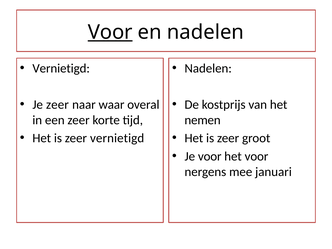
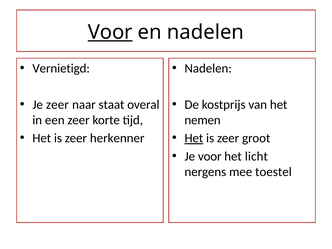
waar: waar -> staat (112, 105)
zeer vernietigd: vernietigd -> herkenner (117, 138)
Het underline: none -> present (194, 138)
het voor: voor -> licht (256, 156)
januari: januari -> toestel (273, 172)
